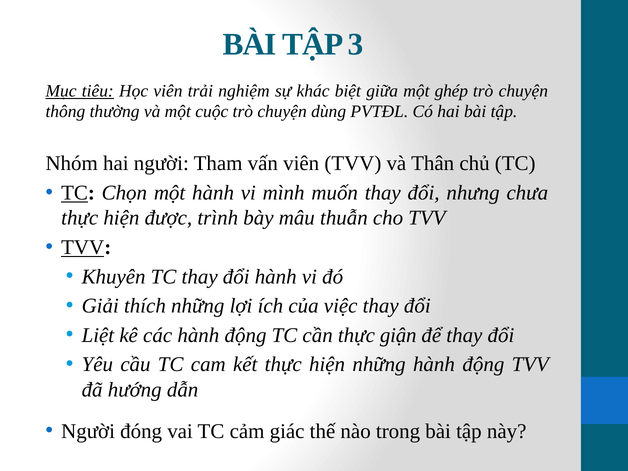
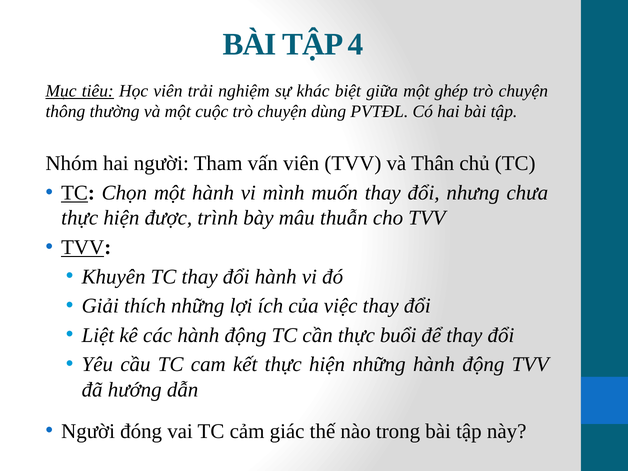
3: 3 -> 4 (356, 44)
giận: giận -> buổi (398, 335)
